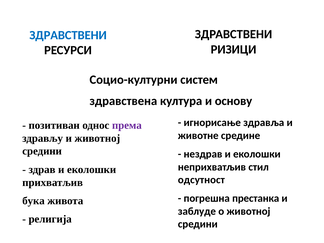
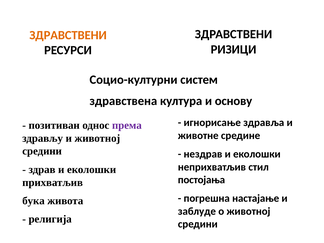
ЗДРАВСТВЕНИ colour: blue -> orange (68, 35)
одсутност: одсутност -> постојања (201, 180)
престанка: престанка -> настајање (256, 198)
